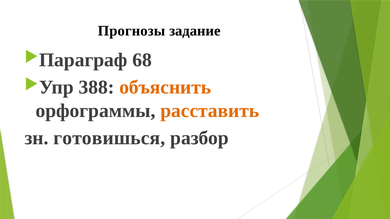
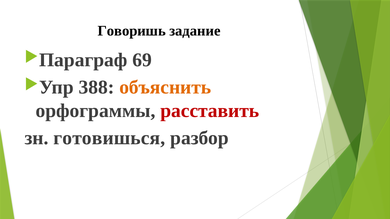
Прогнозы: Прогнозы -> Говоришь (132, 31)
68: 68 -> 69 (142, 60)
расставить colour: orange -> red (210, 111)
